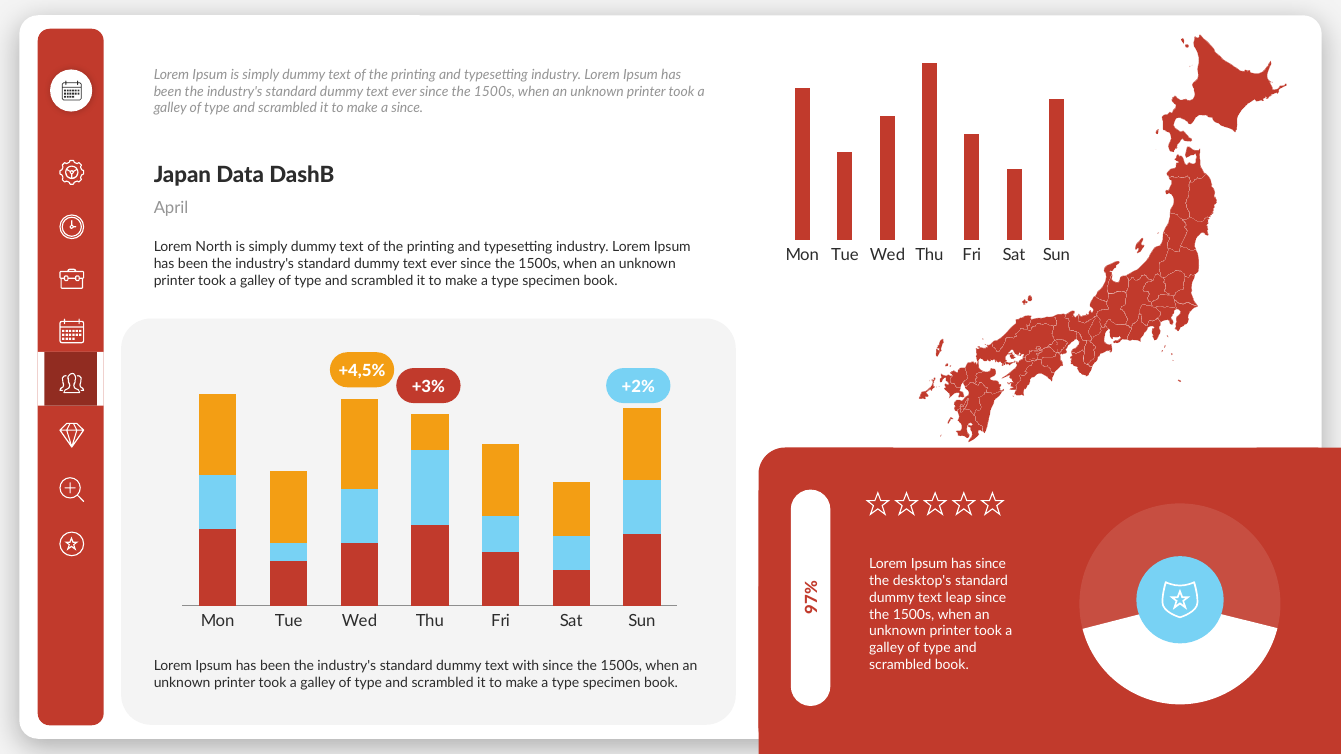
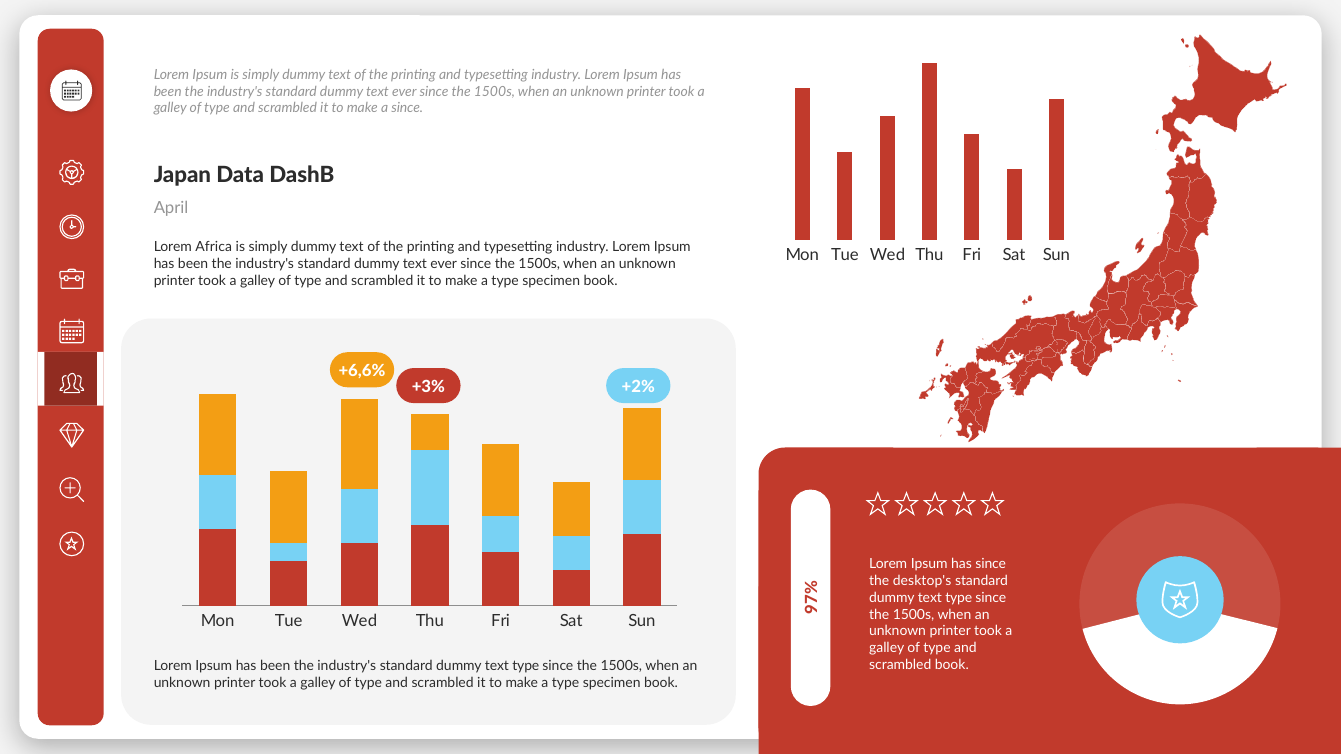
North: North -> Africa (214, 247)
+4,5%: +4,5% -> +6,6% (362, 371)
leap: leap -> type (959, 598)
with: with -> type (526, 666)
